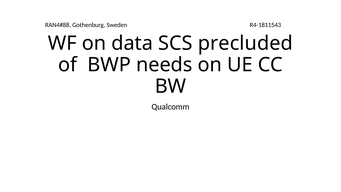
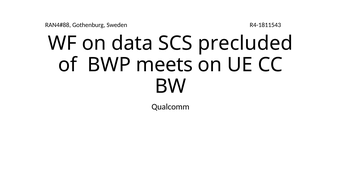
needs: needs -> meets (164, 65)
